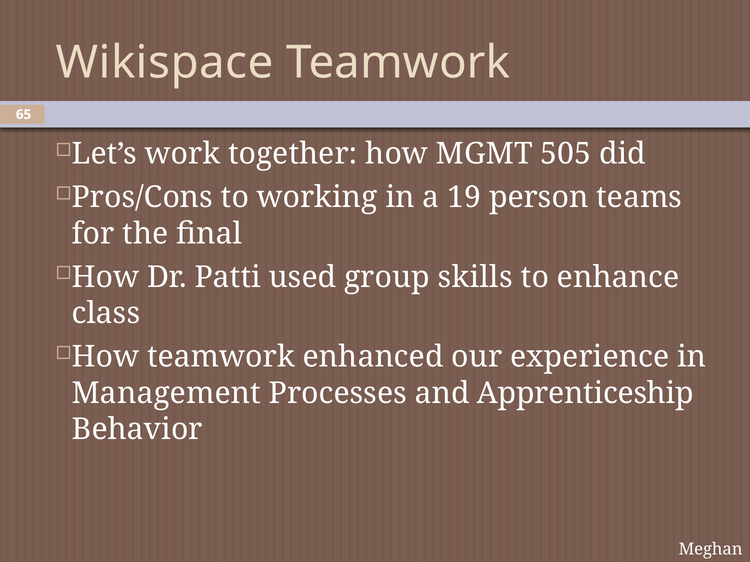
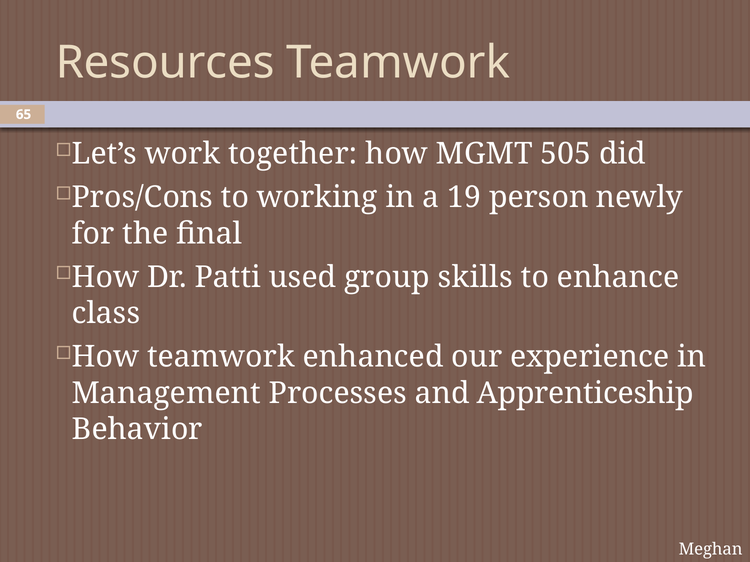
Wikispace: Wikispace -> Resources (165, 63)
teams: teams -> newly (639, 198)
